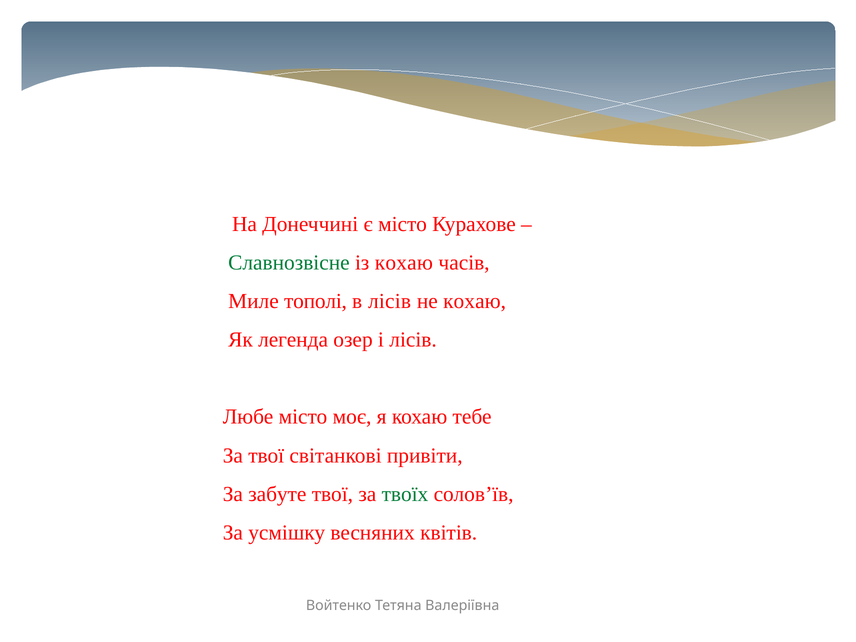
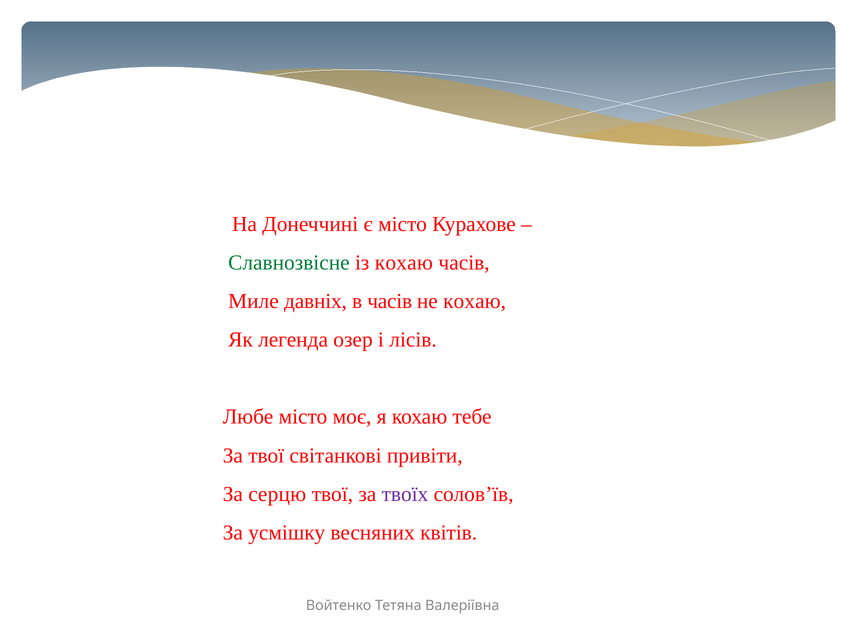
тополі: тополі -> давніх (316, 301)
в лісів: лісів -> часів (390, 301)
забуте: забуте -> серцю (277, 494)
твоїх colour: green -> purple (405, 494)
